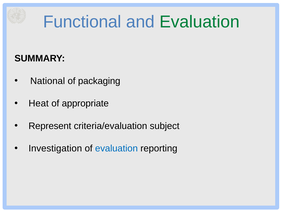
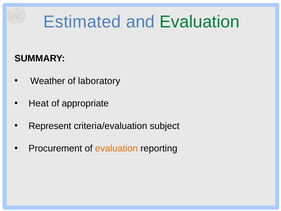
Functional: Functional -> Estimated (82, 22)
National: National -> Weather (48, 81)
packaging: packaging -> laboratory (99, 81)
Investigation: Investigation -> Procurement (55, 148)
evaluation colour: blue -> orange (116, 148)
